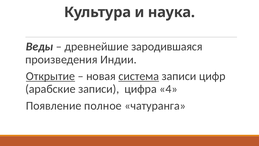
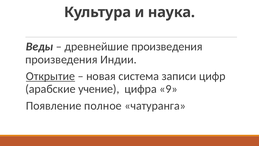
древнейшие зародившаяся: зародившаяся -> произведения (167, 47)
система underline: present -> none (139, 76)
арабские записи: записи -> учение (99, 89)
4: 4 -> 9 (168, 89)
